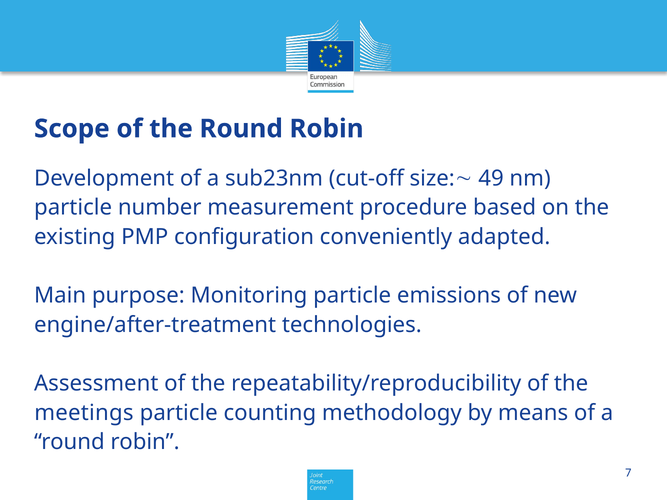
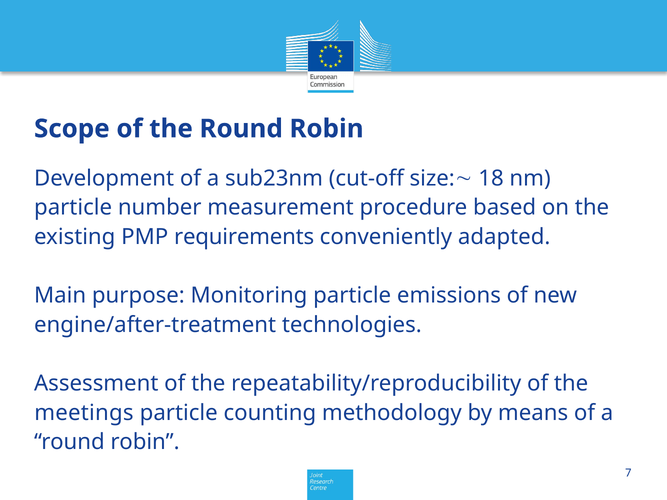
49: 49 -> 18 (491, 178)
PMP configuration: configuration -> requirements (244, 237)
